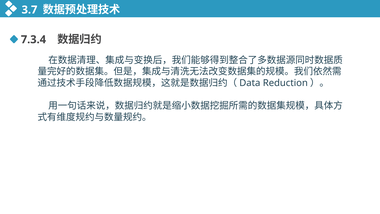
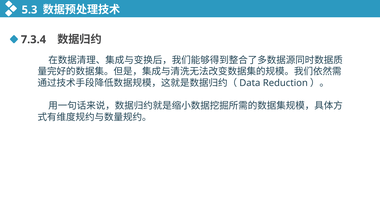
3.7: 3.7 -> 5.3 (29, 10)
